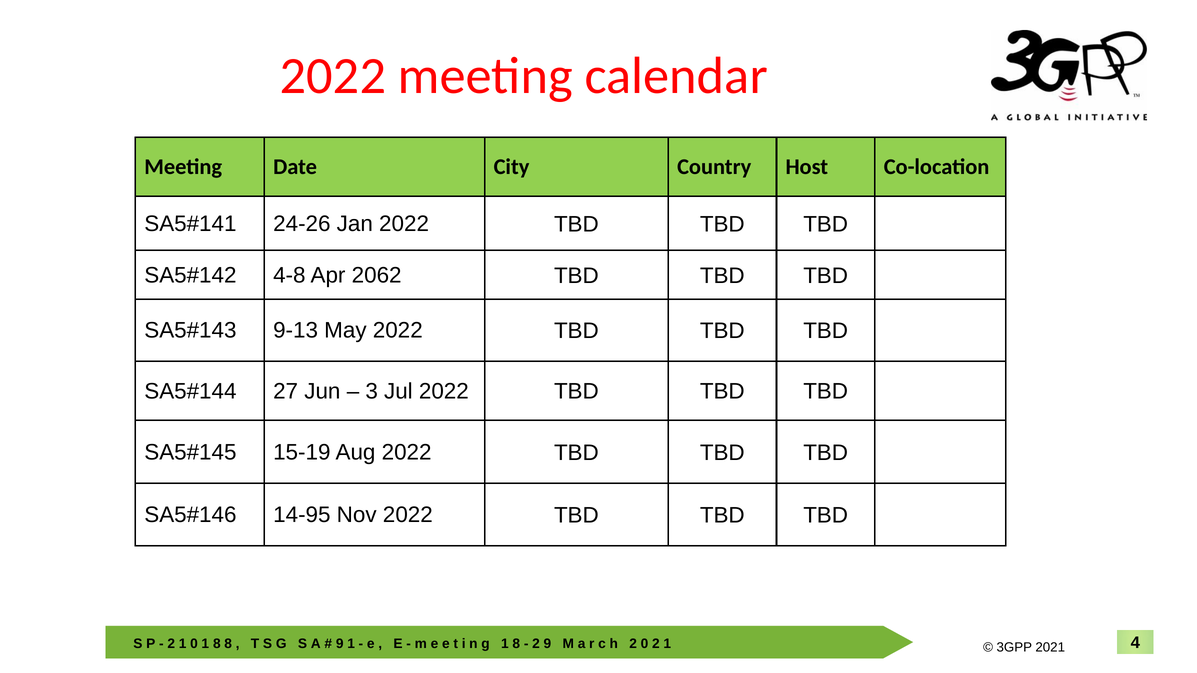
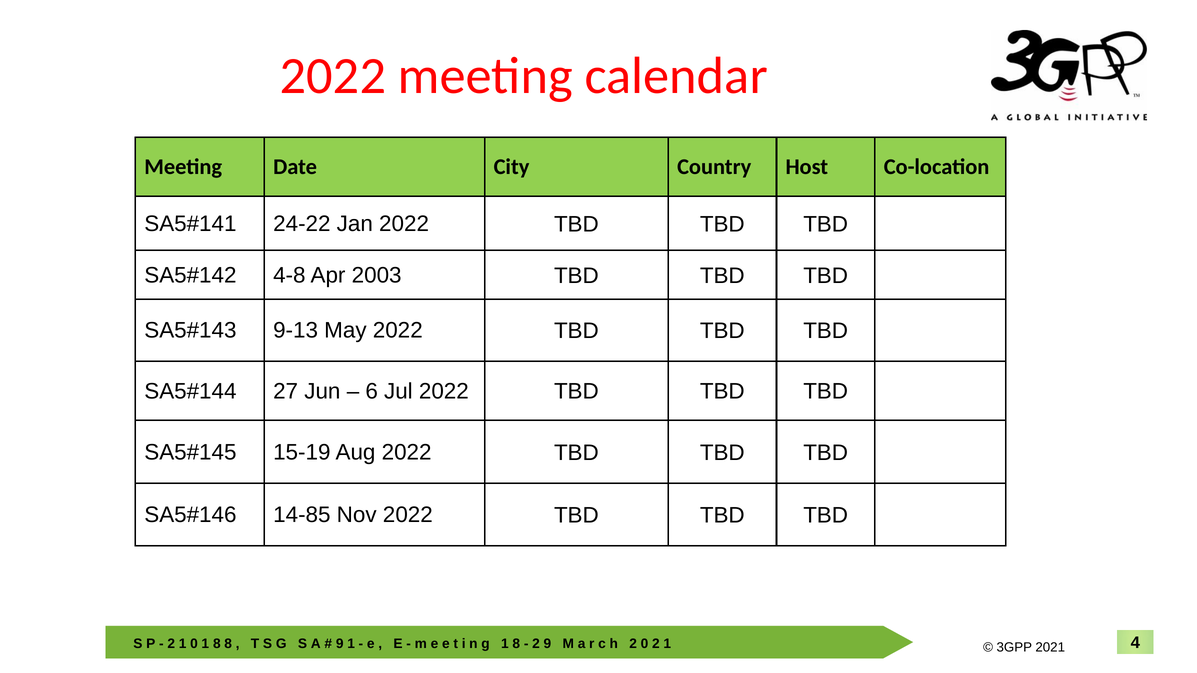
24-26: 24-26 -> 24-22 (302, 224)
2062: 2062 -> 2003 (377, 275)
3: 3 -> 6 (372, 391)
14-95: 14-95 -> 14-85 (302, 515)
